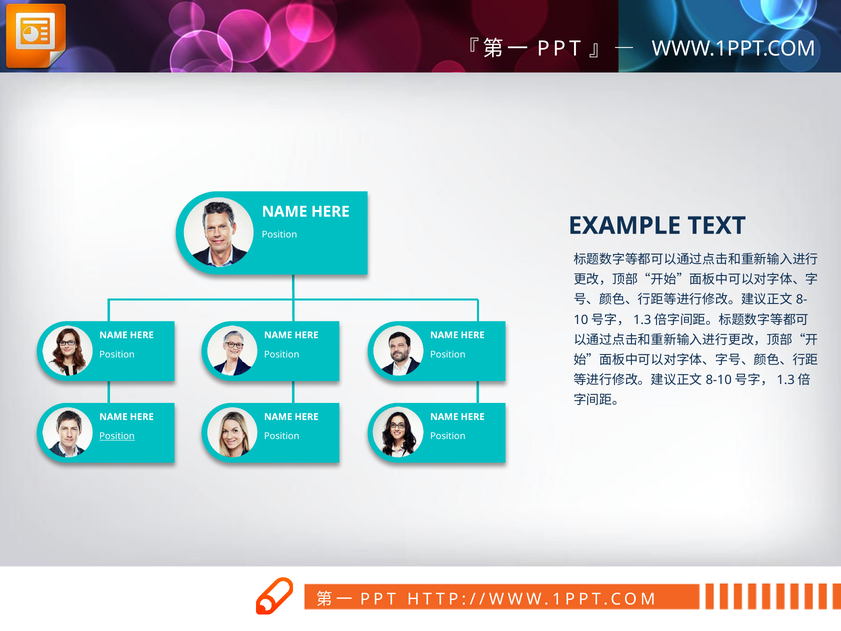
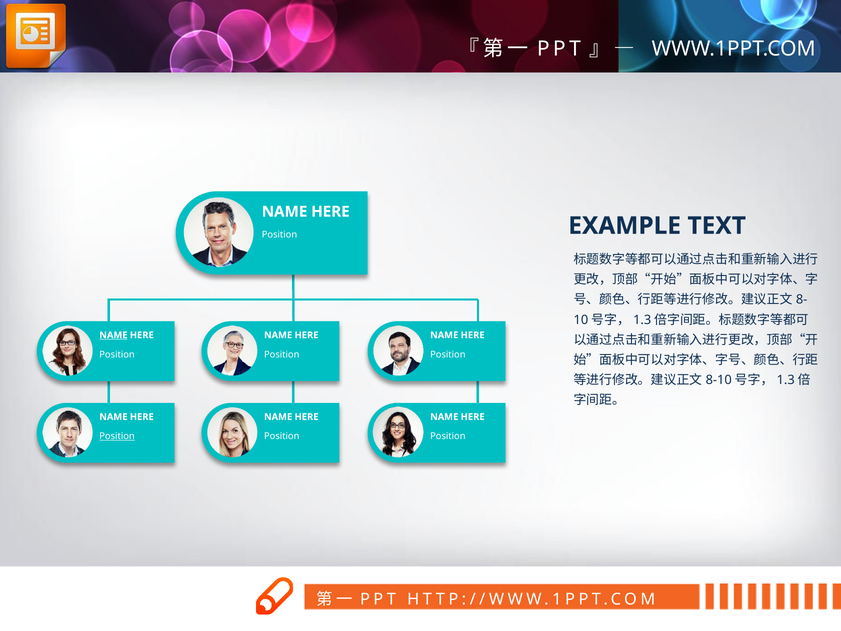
NAME underline: none -> present (113, 335)
